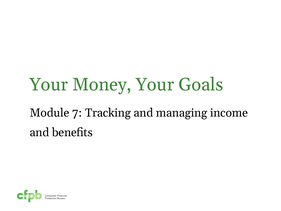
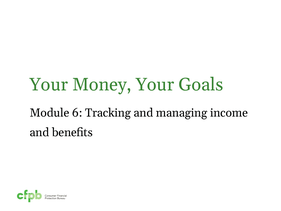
7: 7 -> 6 (77, 113)
